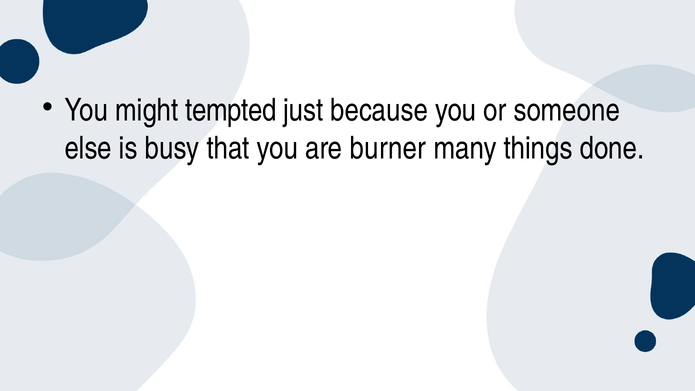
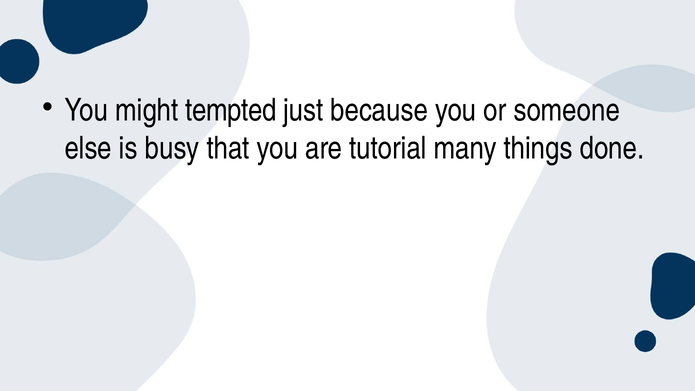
burner: burner -> tutorial (388, 148)
